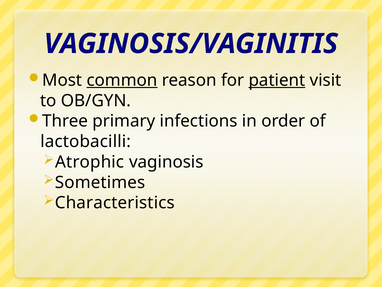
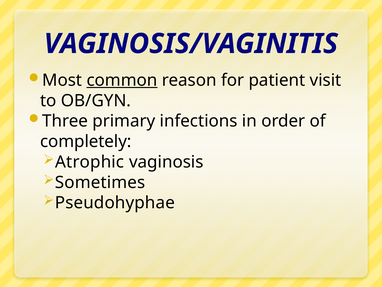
patient underline: present -> none (277, 80)
lactobacilli: lactobacilli -> completely (86, 141)
Characteristics: Characteristics -> Pseudohyphae (115, 202)
